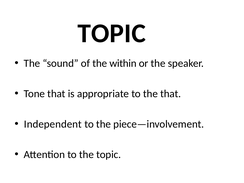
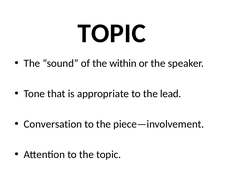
the that: that -> lead (171, 94)
Independent: Independent -> Conversation (53, 124)
